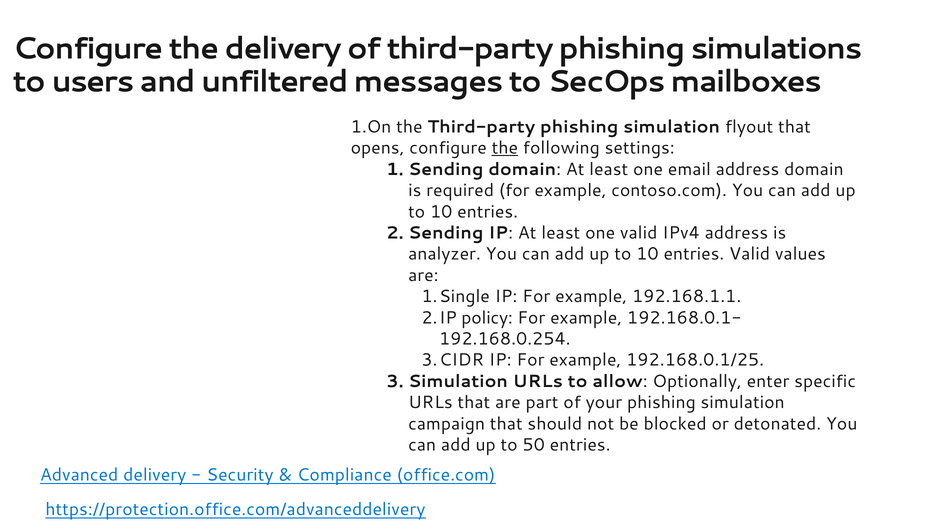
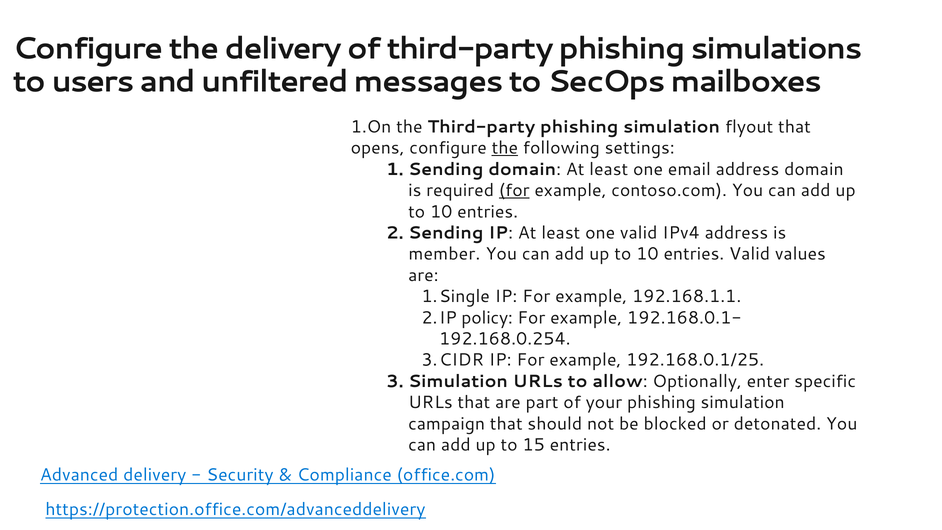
for underline: none -> present (514, 190)
analyzer: analyzer -> member (444, 254)
50: 50 -> 15 (534, 445)
